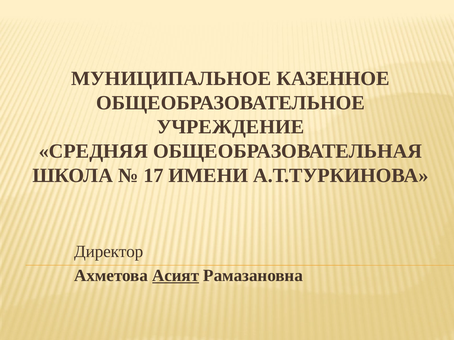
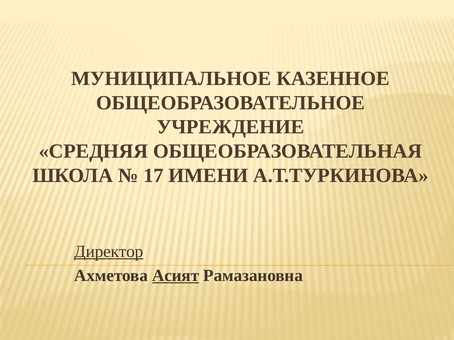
Директор underline: none -> present (109, 252)
